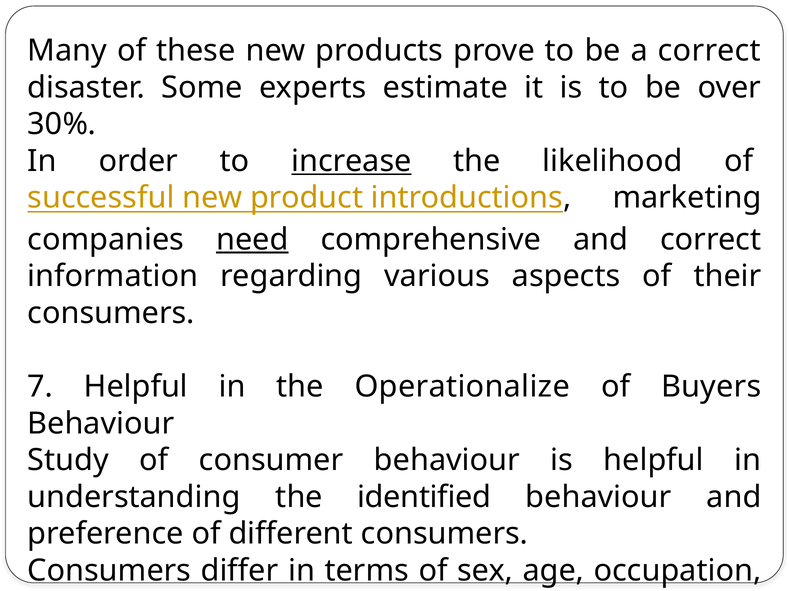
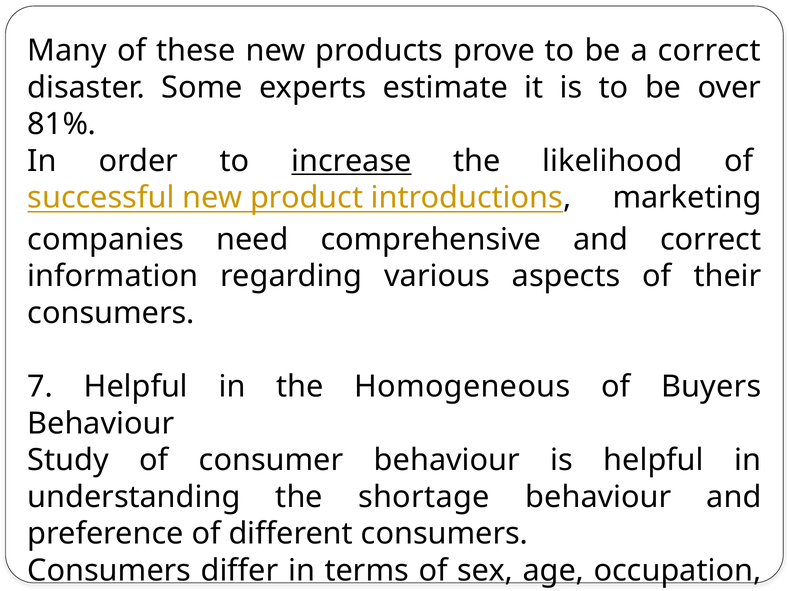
30%: 30% -> 81% (62, 124)
need underline: present -> none (252, 240)
Operationalize: Operationalize -> Homogeneous (462, 387)
the identified: identified -> shortage (424, 498)
